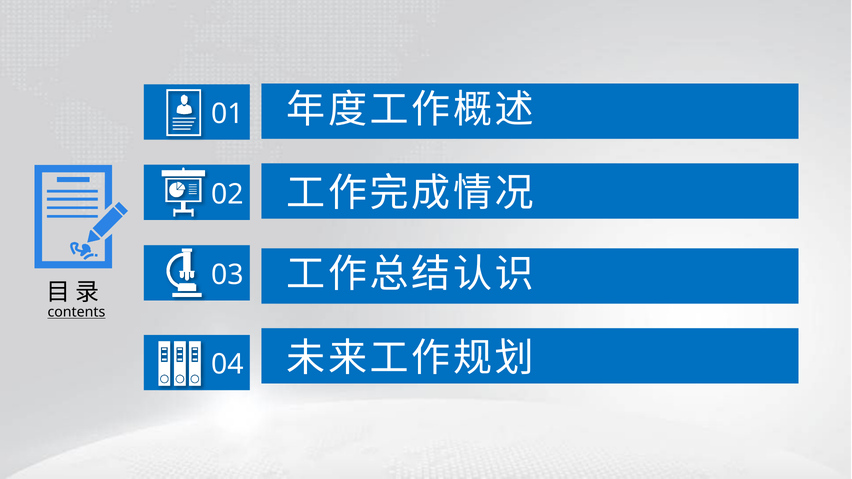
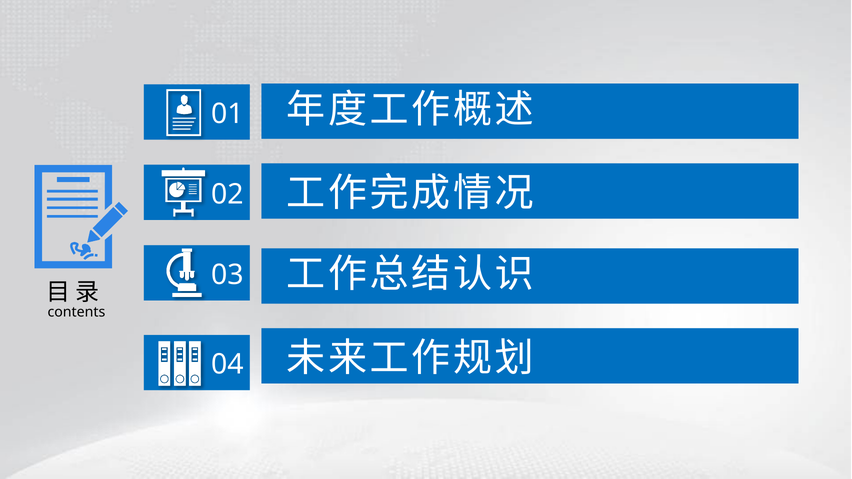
contents underline: present -> none (76, 312)
